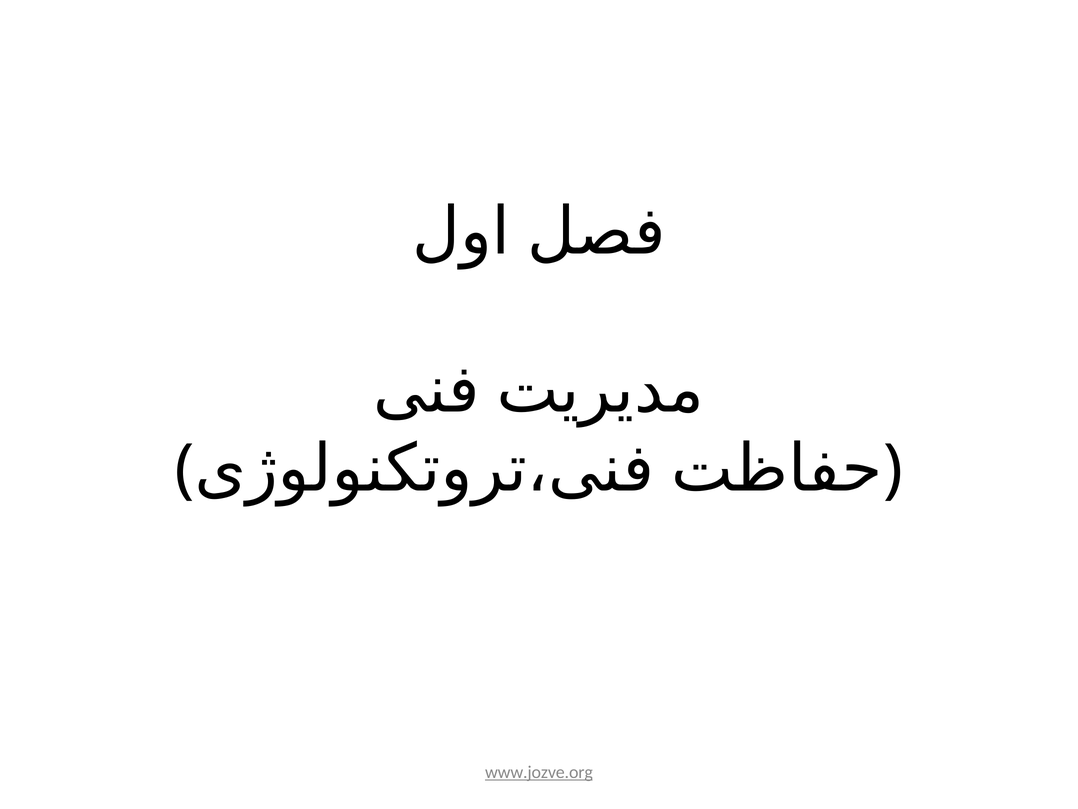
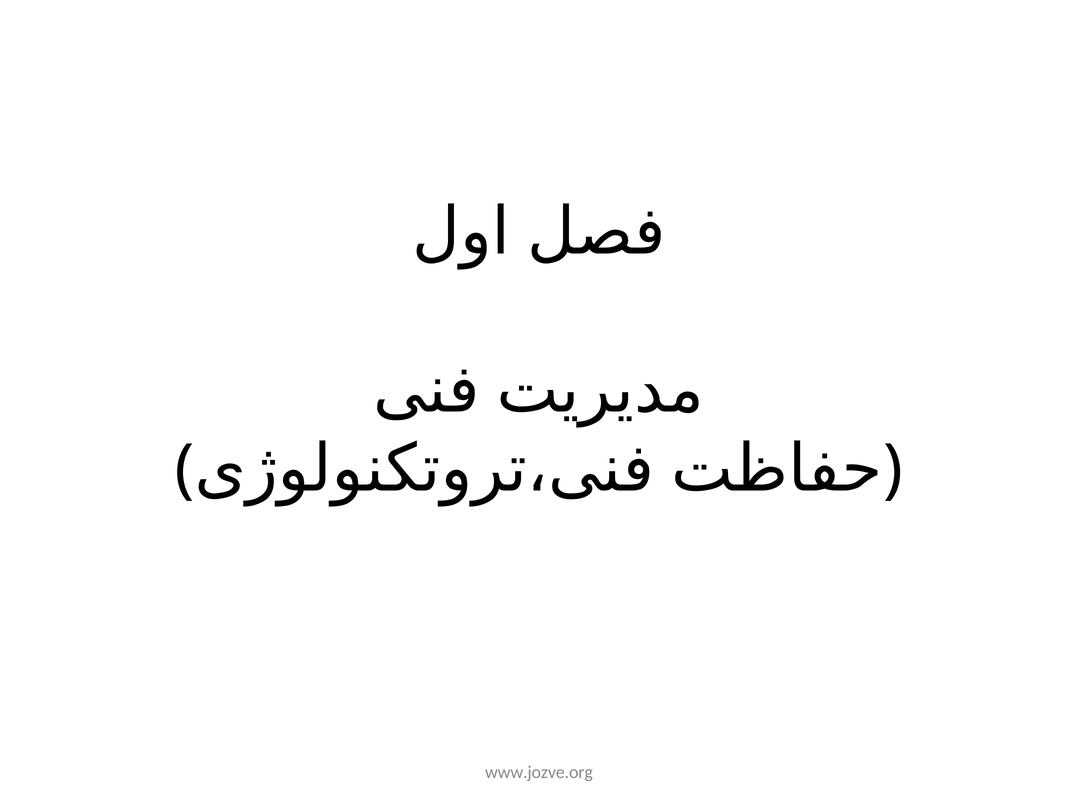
www.jozve.org underline: present -> none (539, 772)
